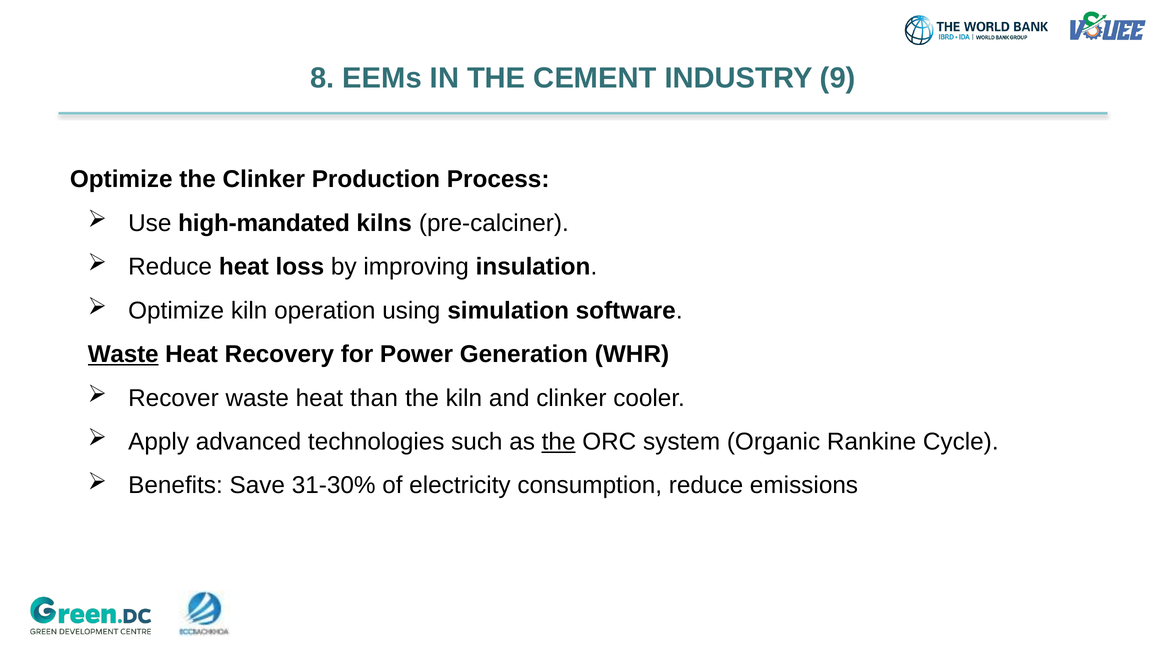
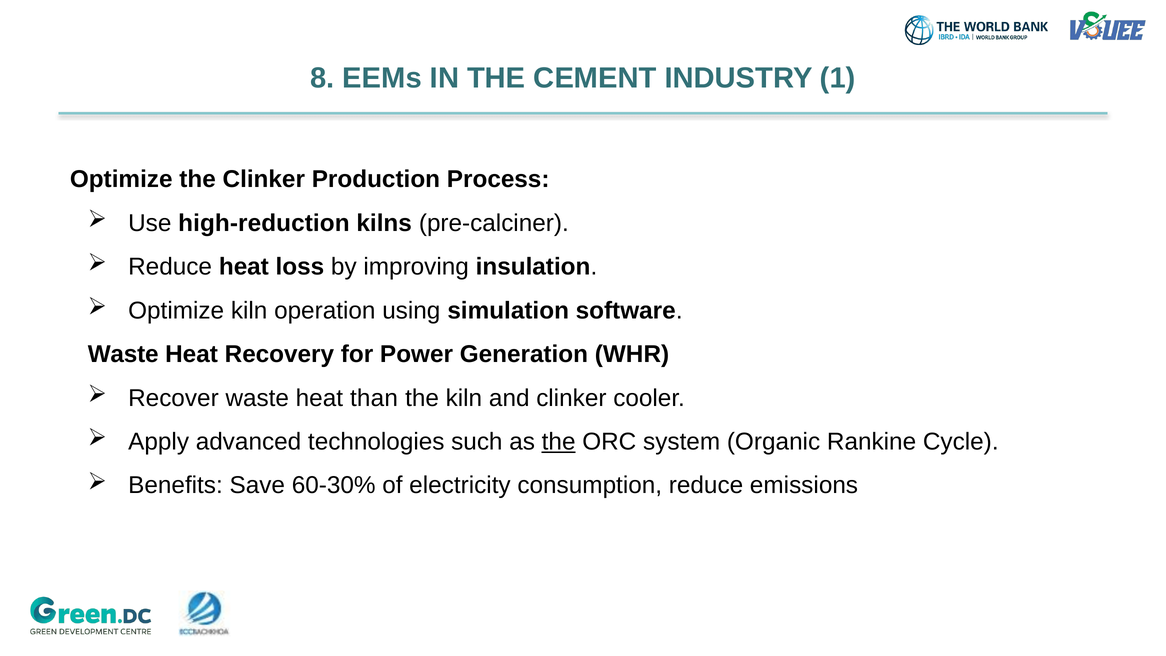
9: 9 -> 1 (838, 78)
high-mandated: high-mandated -> high-reduction (264, 223)
Waste underline: present -> none (123, 354)
31-30%: 31-30% -> 60-30% (334, 485)
